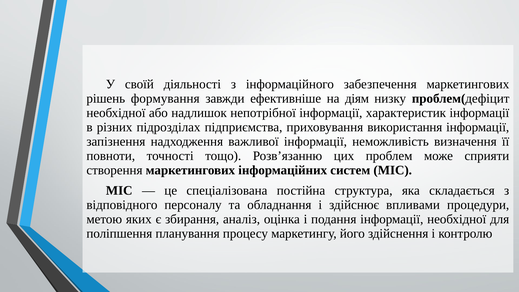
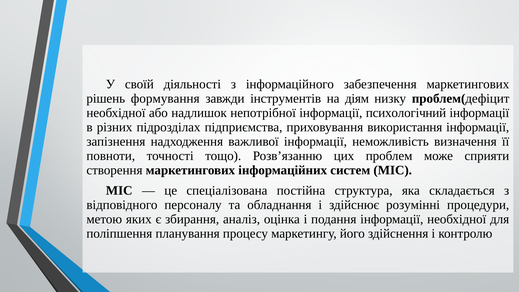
ефективніше: ефективніше -> інструментів (286, 99)
характеристик: характеристик -> психологічний (406, 113)
впливами: впливами -> розумінні (413, 205)
